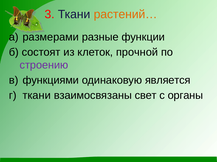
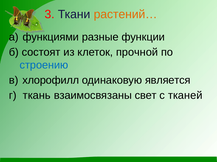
размерами: размерами -> функциями (51, 37)
строению colour: purple -> blue (44, 65)
функциями: функциями -> хлорофилл (51, 81)
г ткани: ткани -> ткань (37, 96)
органы: органы -> тканей (185, 96)
